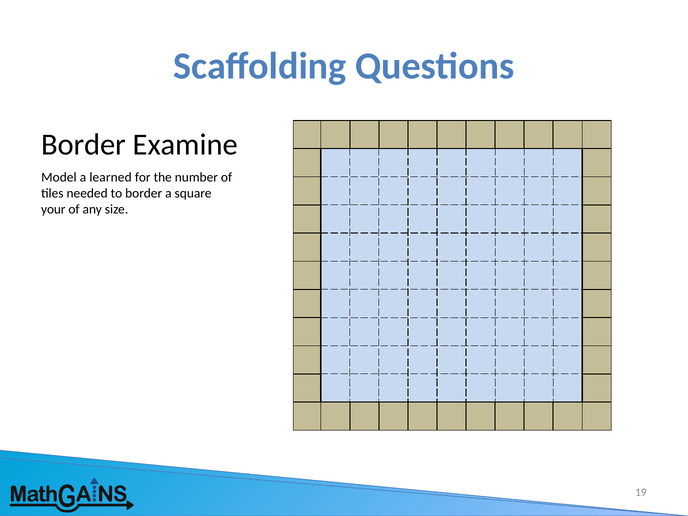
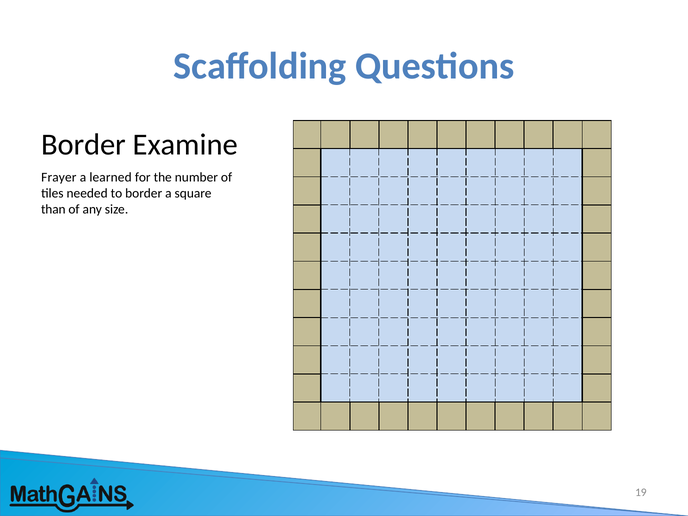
Model: Model -> Frayer (59, 177)
your: your -> than (53, 209)
